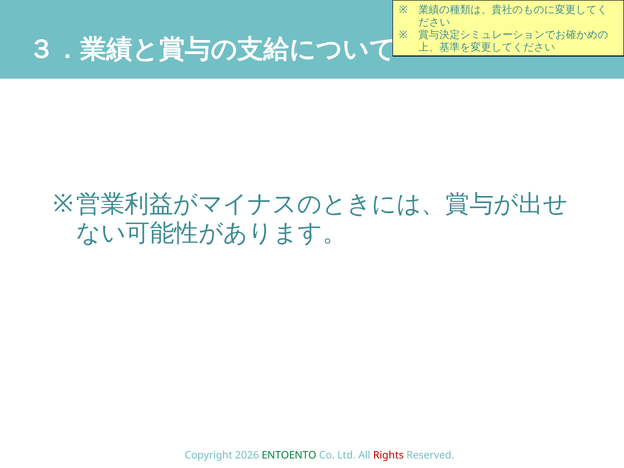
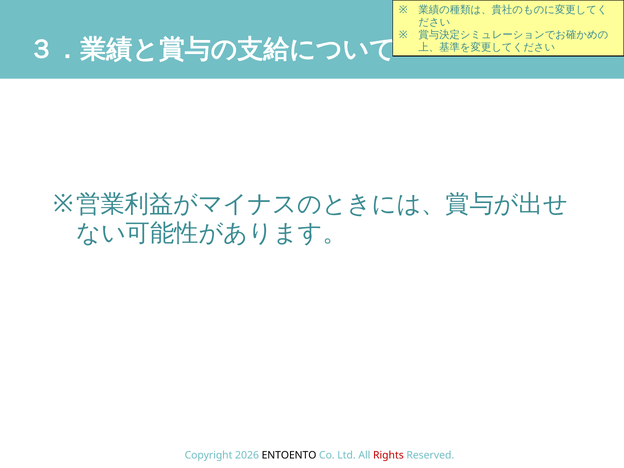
ENTOENTO colour: green -> black (289, 455)
